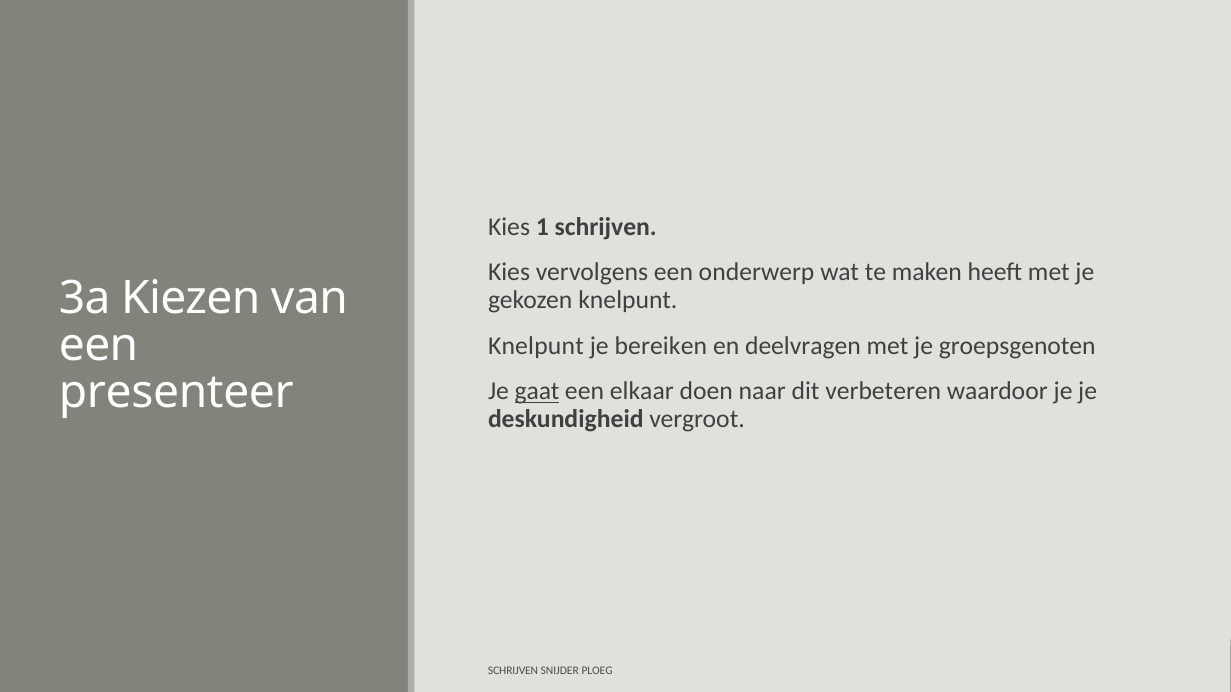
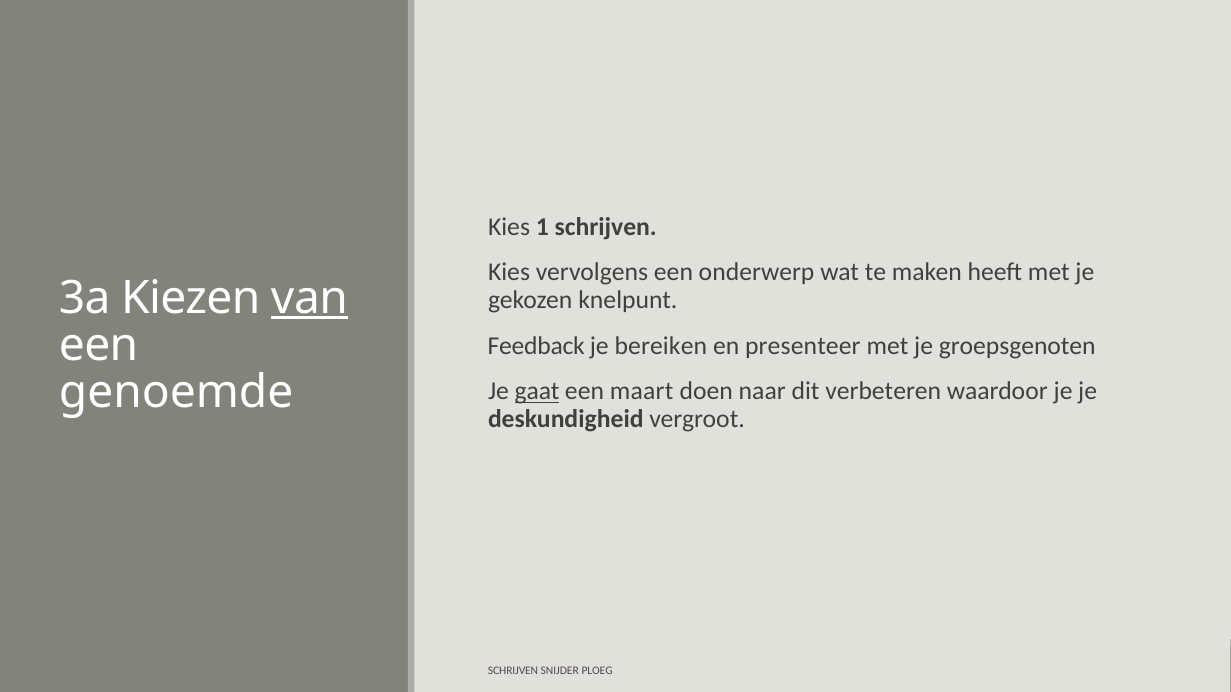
van underline: none -> present (310, 298)
Knelpunt: Knelpunt -> Feedback (536, 346)
deelvragen: deelvragen -> presenteer (803, 346)
presenteer: presenteer -> genoemde (176, 392)
elkaar: elkaar -> maart (642, 392)
